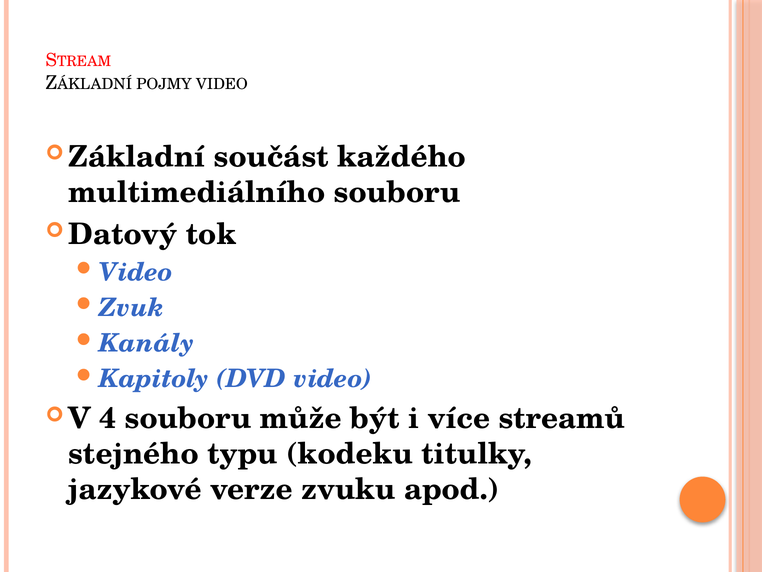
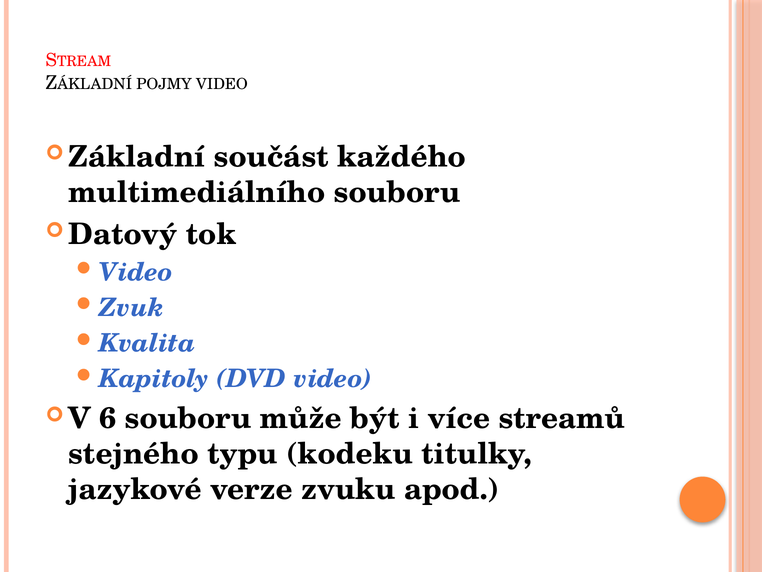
Kanály: Kanály -> Kvalita (147, 343)
4: 4 -> 6 (108, 418)
